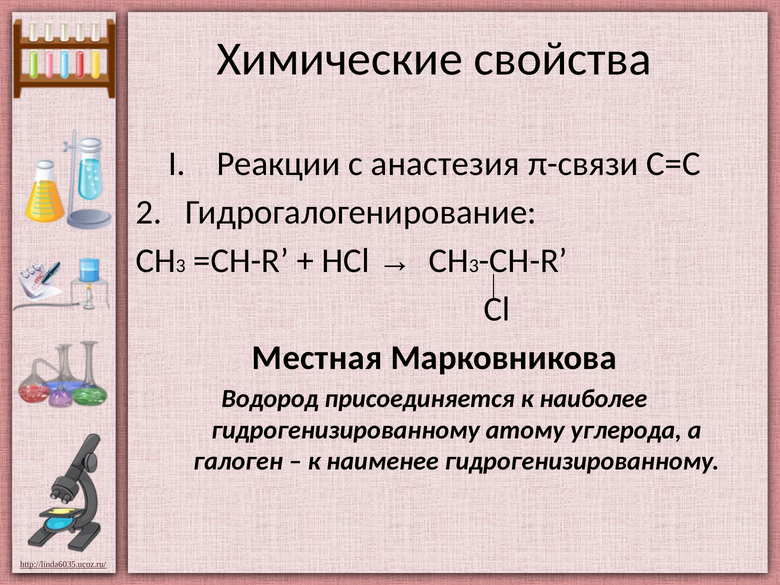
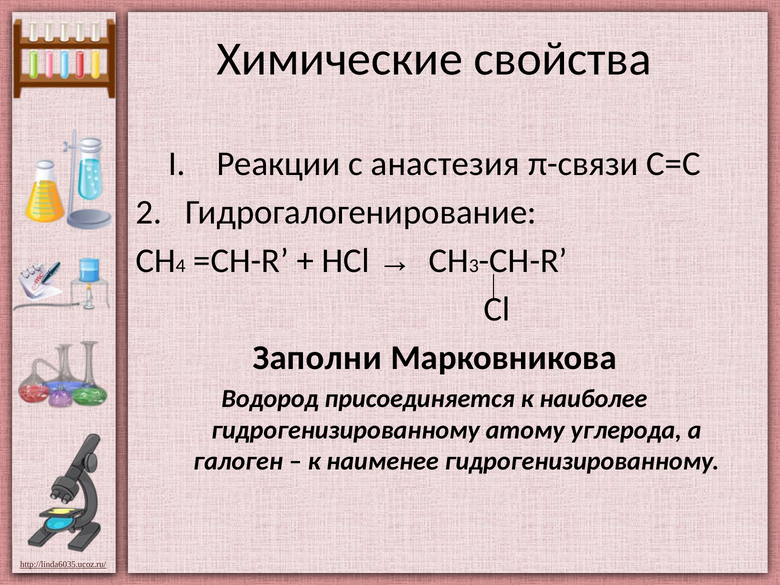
3: 3 -> 4 (181, 266)
Местная: Местная -> Заполни (317, 358)
